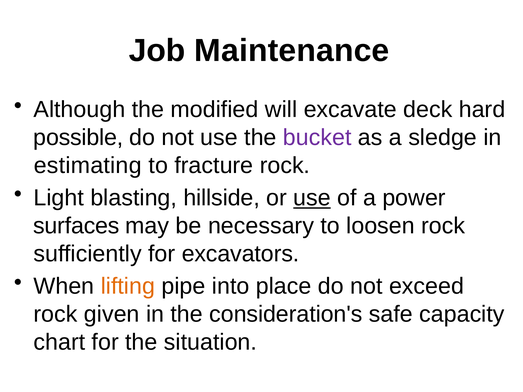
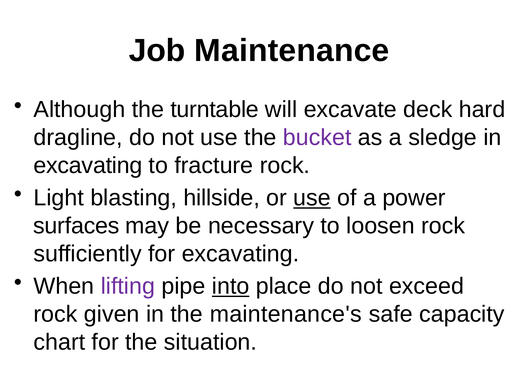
modified: modified -> turntable (215, 110)
possible: possible -> dragline (78, 138)
estimating: estimating -> excavating (88, 166)
for excavators: excavators -> excavating (240, 254)
lifting colour: orange -> purple (128, 286)
into underline: none -> present (231, 286)
consideration's: consideration's -> maintenance's (286, 314)
